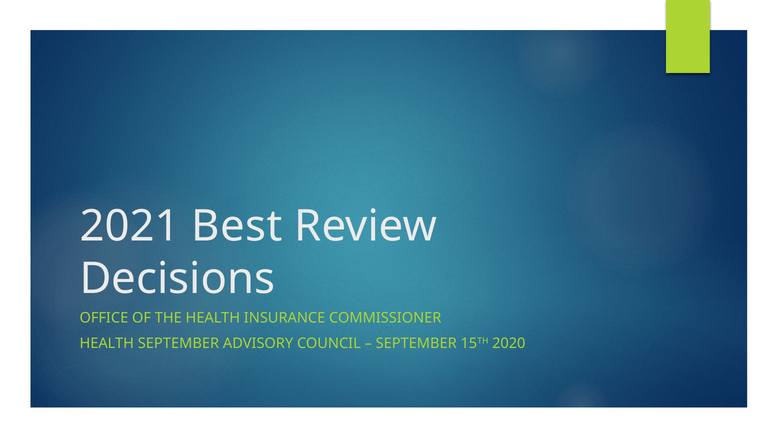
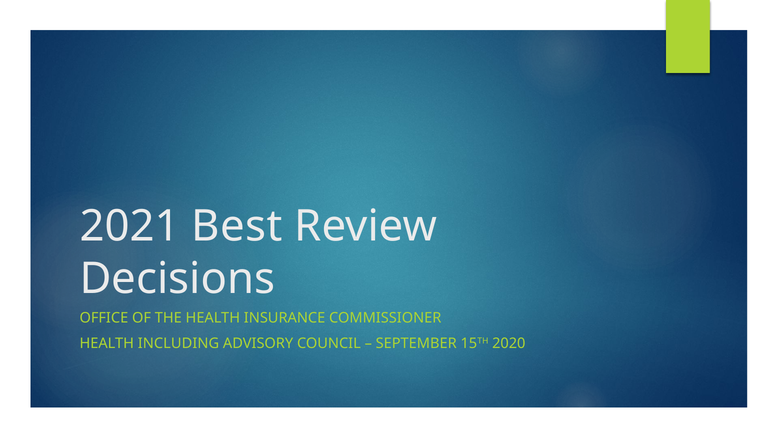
HEALTH SEPTEMBER: SEPTEMBER -> INCLUDING (178, 343)
